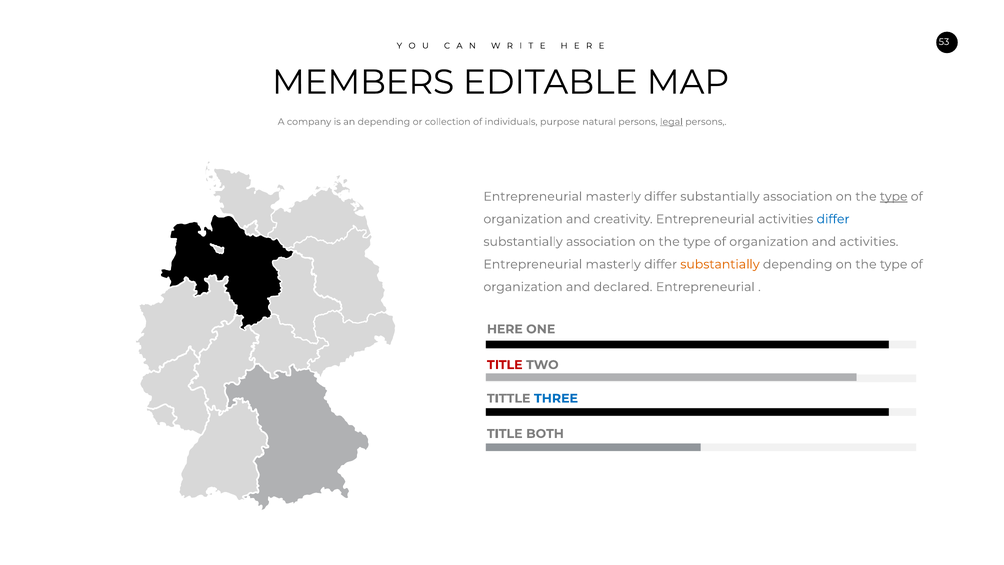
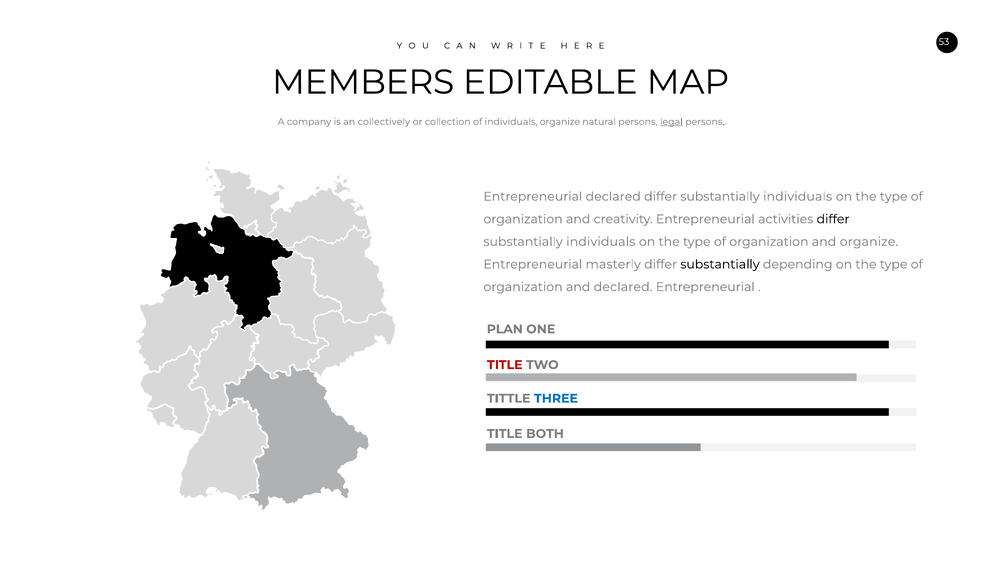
an depending: depending -> collectively (384, 122)
individuals purpose: purpose -> organize (560, 122)
masterly: masterly -> declared (613, 196)
association: association -> individuals (798, 196)
type underline: present -> none (894, 196)
differ colour: blue -> black (833, 219)
association: association -> individuals (601, 242)
and activities: activities -> organize (869, 242)
substantially colour: orange -> black (720, 264)
HERE: HERE -> PLAN (505, 329)
